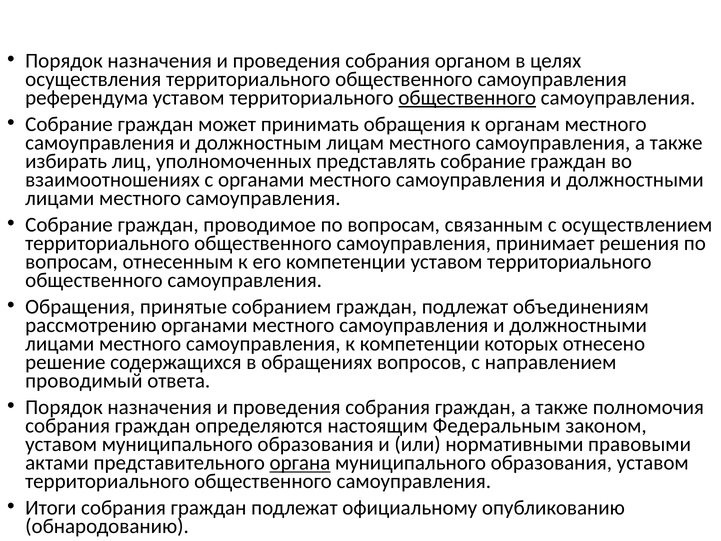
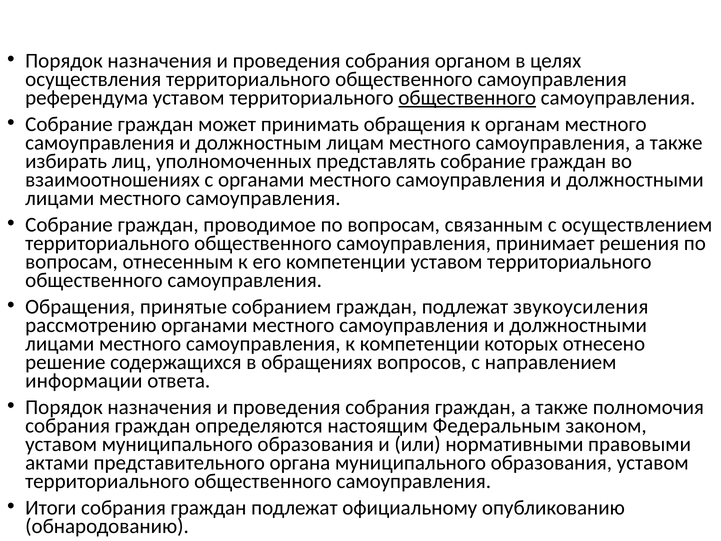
объединениям: объединениям -> звукоусиления (581, 307)
проводимый: проводимый -> информации (84, 381)
органа underline: present -> none (300, 463)
